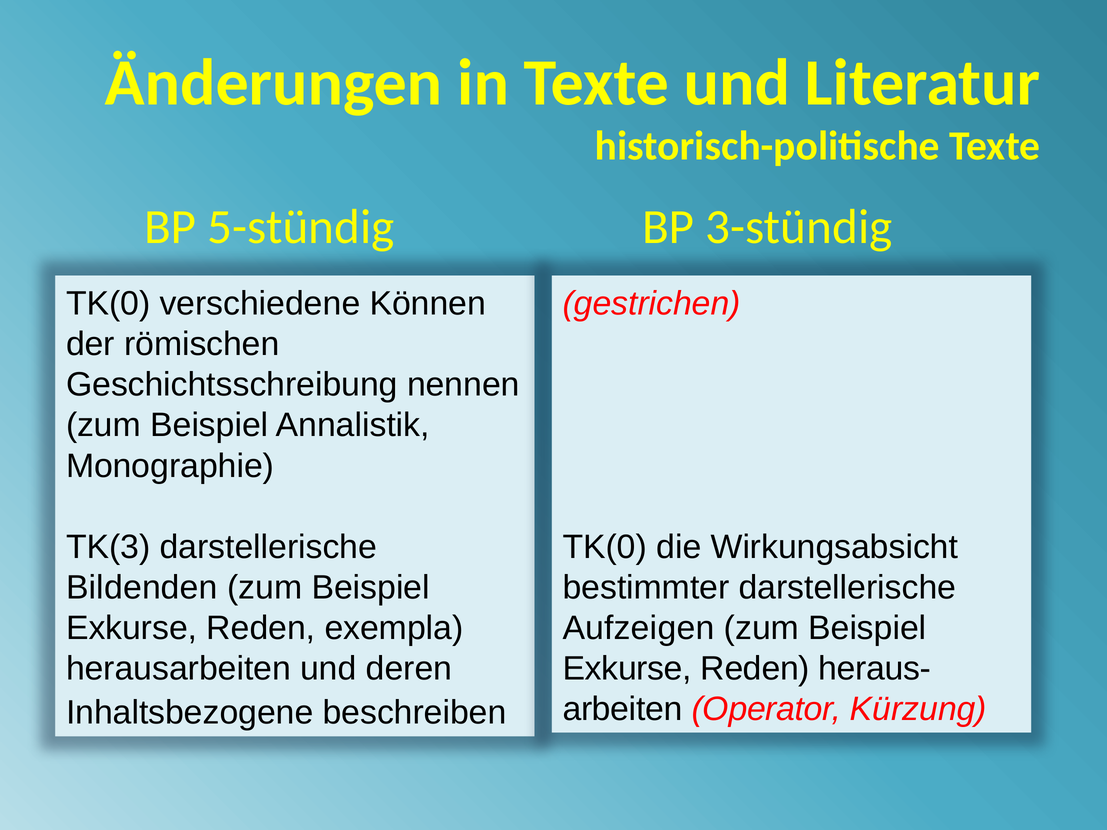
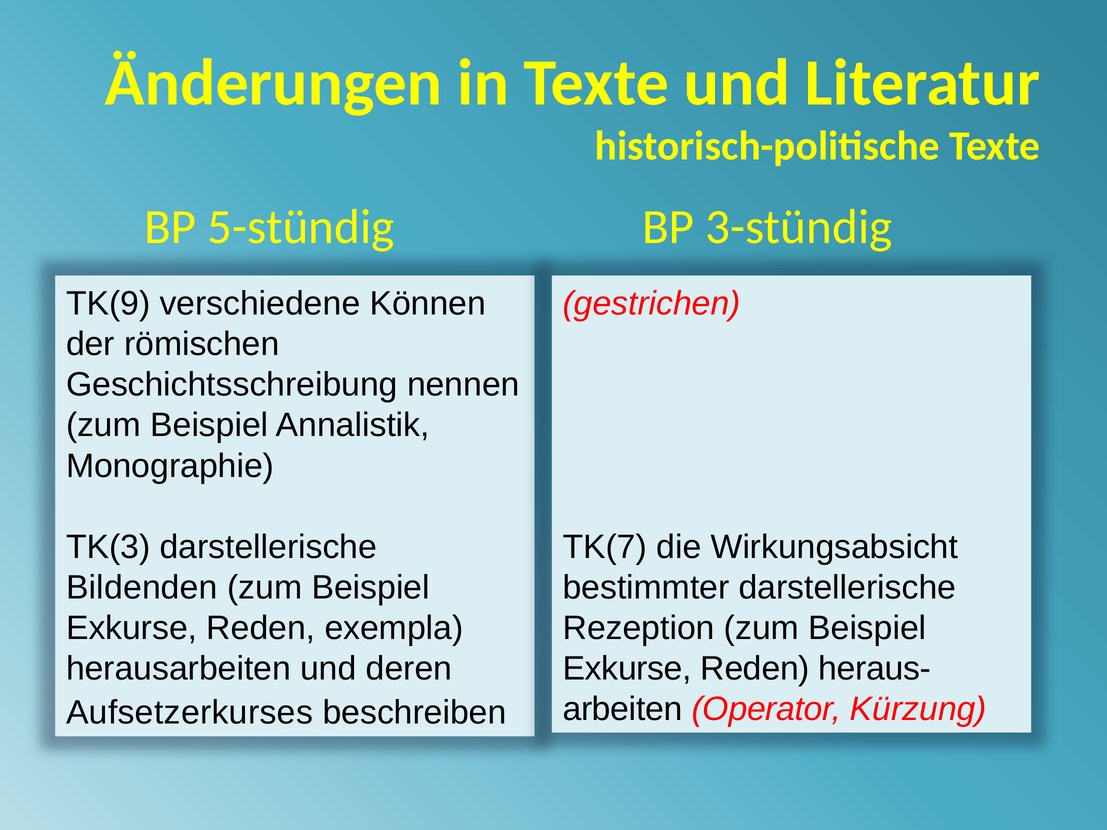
TK(0: TK(0 -> TK(9 (108, 304)
TK(0: TK(0 -> TK(7 (605, 547)
Aufzeigen: Aufzeigen -> Rezeption (639, 628)
Inhaltsbezogene: Inhaltsbezogene -> Aufsetzerkurses (190, 713)
